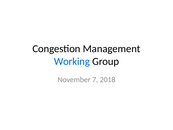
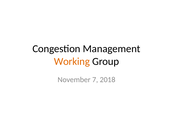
Working colour: blue -> orange (72, 61)
